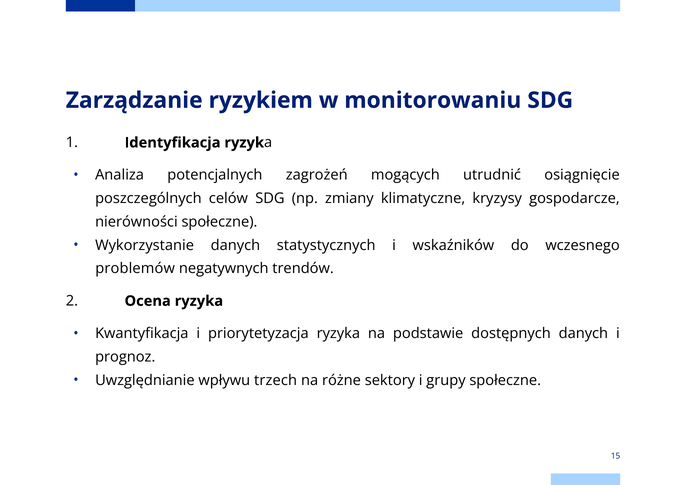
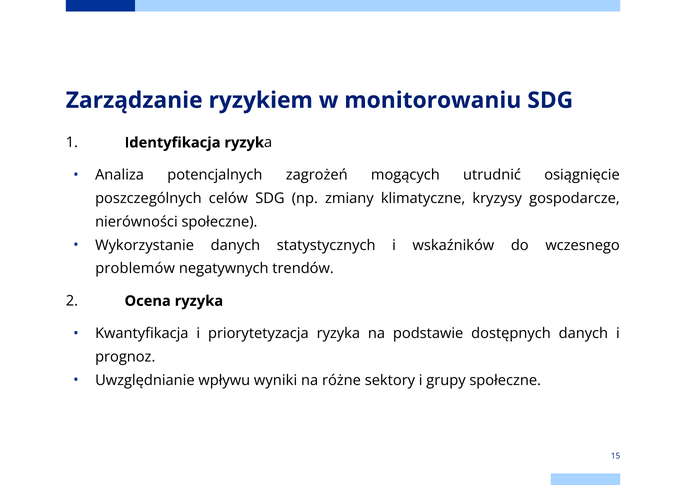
trzech: trzech -> wyniki (276, 380)
